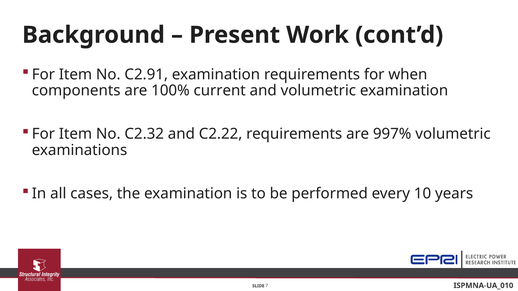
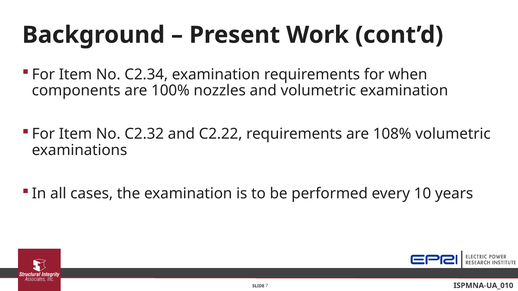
C2.91: C2.91 -> C2.34 (146, 75)
current: current -> nozzles (220, 91)
997%: 997% -> 108% (392, 134)
